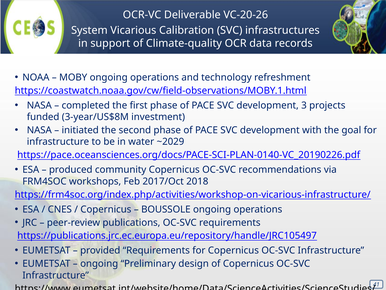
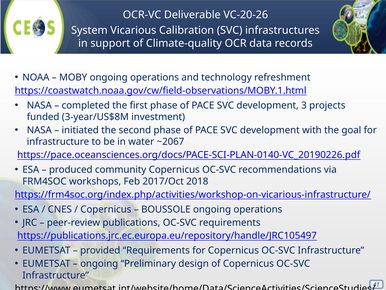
~2029: ~2029 -> ~2067 (170, 142)
